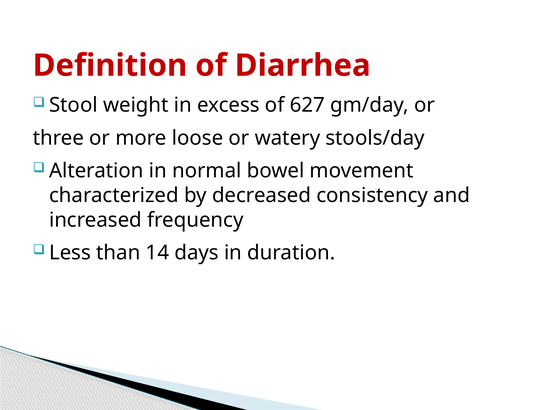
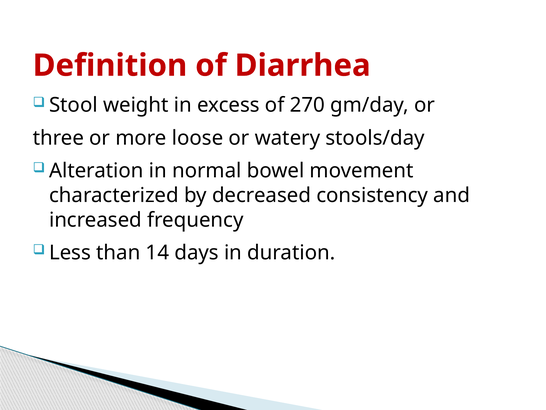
627: 627 -> 270 (307, 105)
